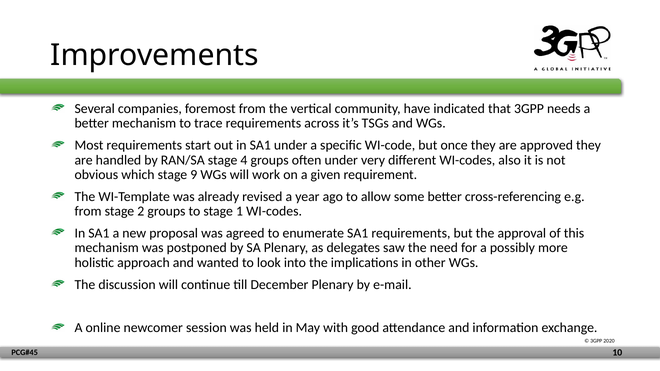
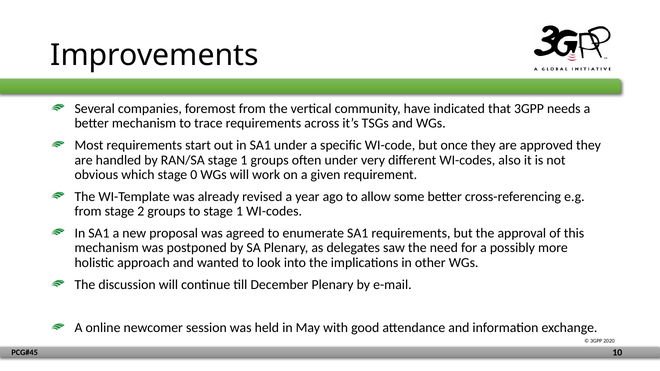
RAN/SA stage 4: 4 -> 1 (244, 160)
9: 9 -> 0 (194, 175)
